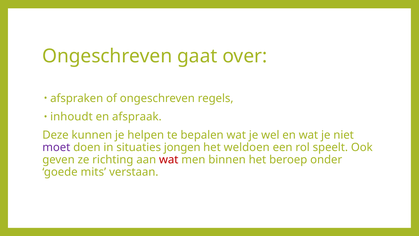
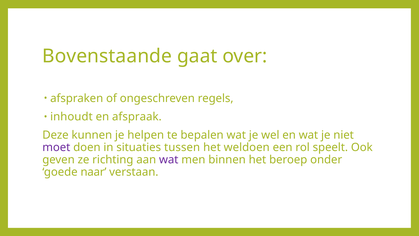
Ongeschreven: Ongeschreven -> Bovenstaande (107, 56)
jongen: jongen -> tussen (182, 147)
wat colour: red -> purple (169, 159)
mits: mits -> naar (93, 172)
